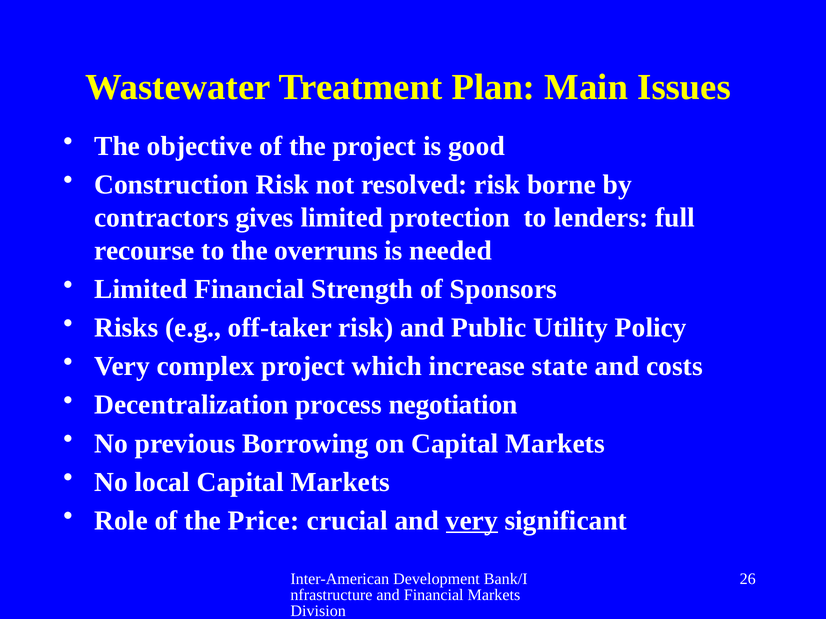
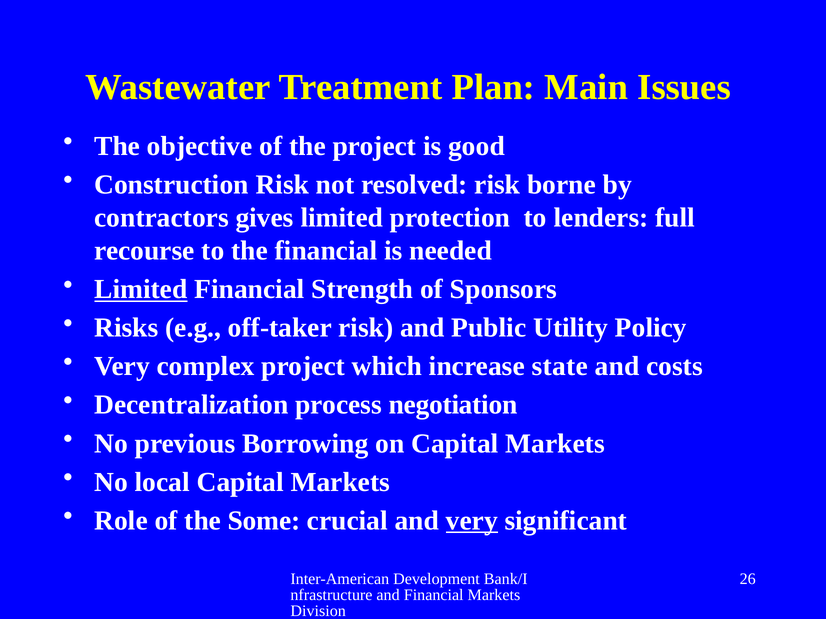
the overruns: overruns -> financial (326, 251)
Limited underline: none -> present (141, 290)
Price: Price -> Some (264, 521)
